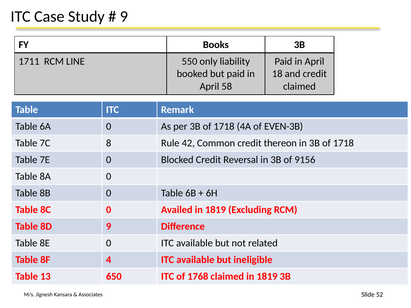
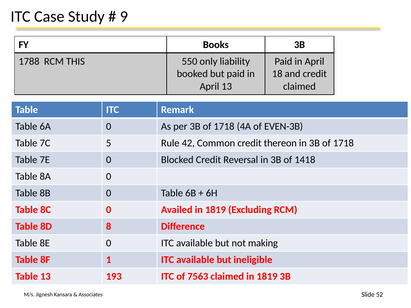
1711: 1711 -> 1788 (29, 61)
LINE: LINE -> THIS (75, 61)
April 58: 58 -> 13 (227, 87)
8: 8 -> 5 (109, 143)
9156: 9156 -> 1418 (305, 160)
8D 9: 9 -> 8 (109, 227)
related: related -> making (263, 243)
4: 4 -> 1 (109, 260)
650: 650 -> 193 (114, 277)
1768: 1768 -> 7563 (198, 277)
